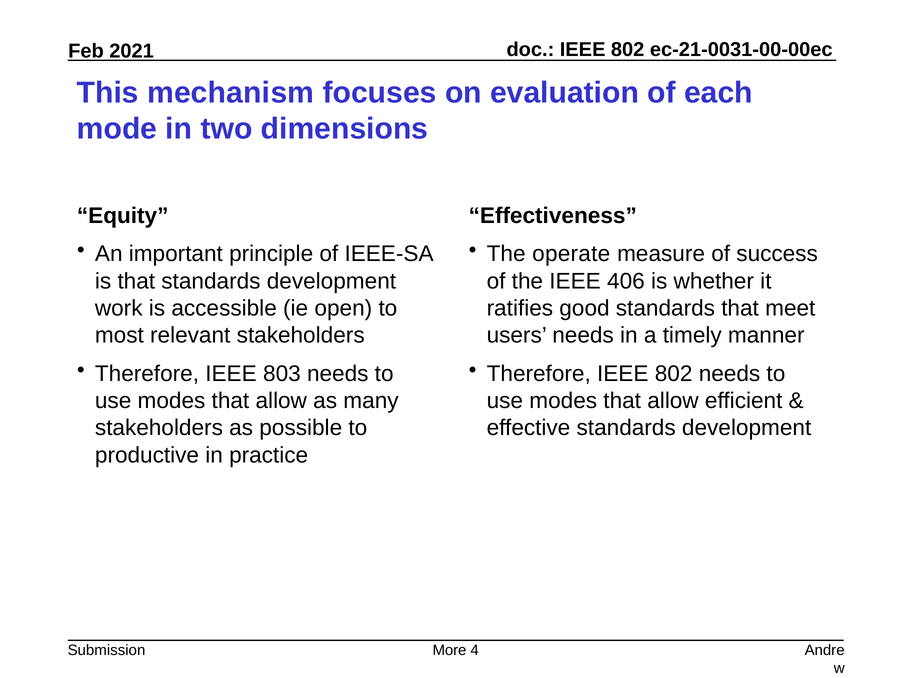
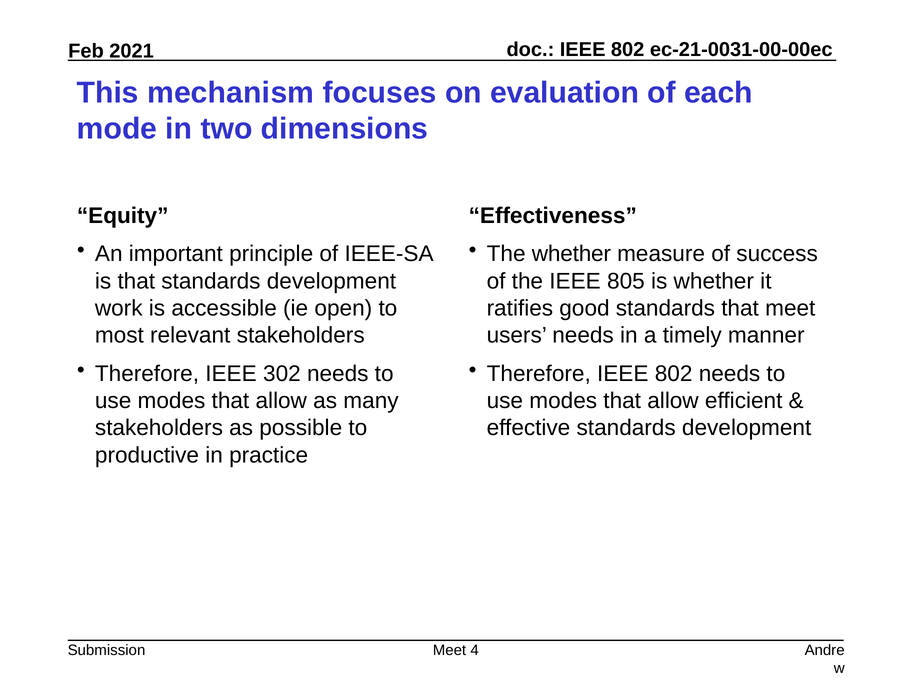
The operate: operate -> whether (571, 254)
406: 406 -> 805 (626, 281)
803: 803 -> 302 (282, 374)
More: More -> Meet (449, 650)
